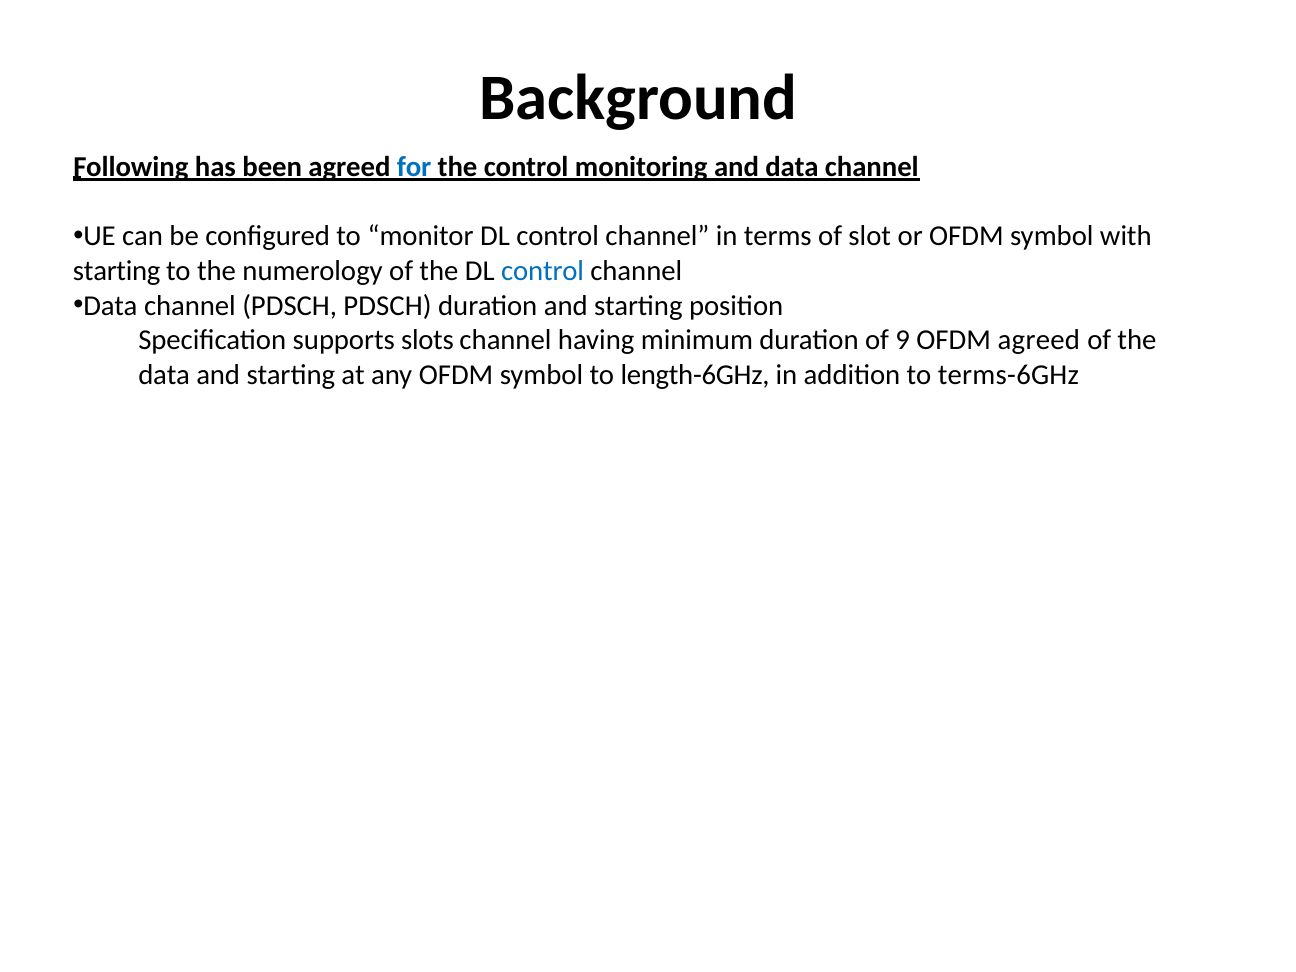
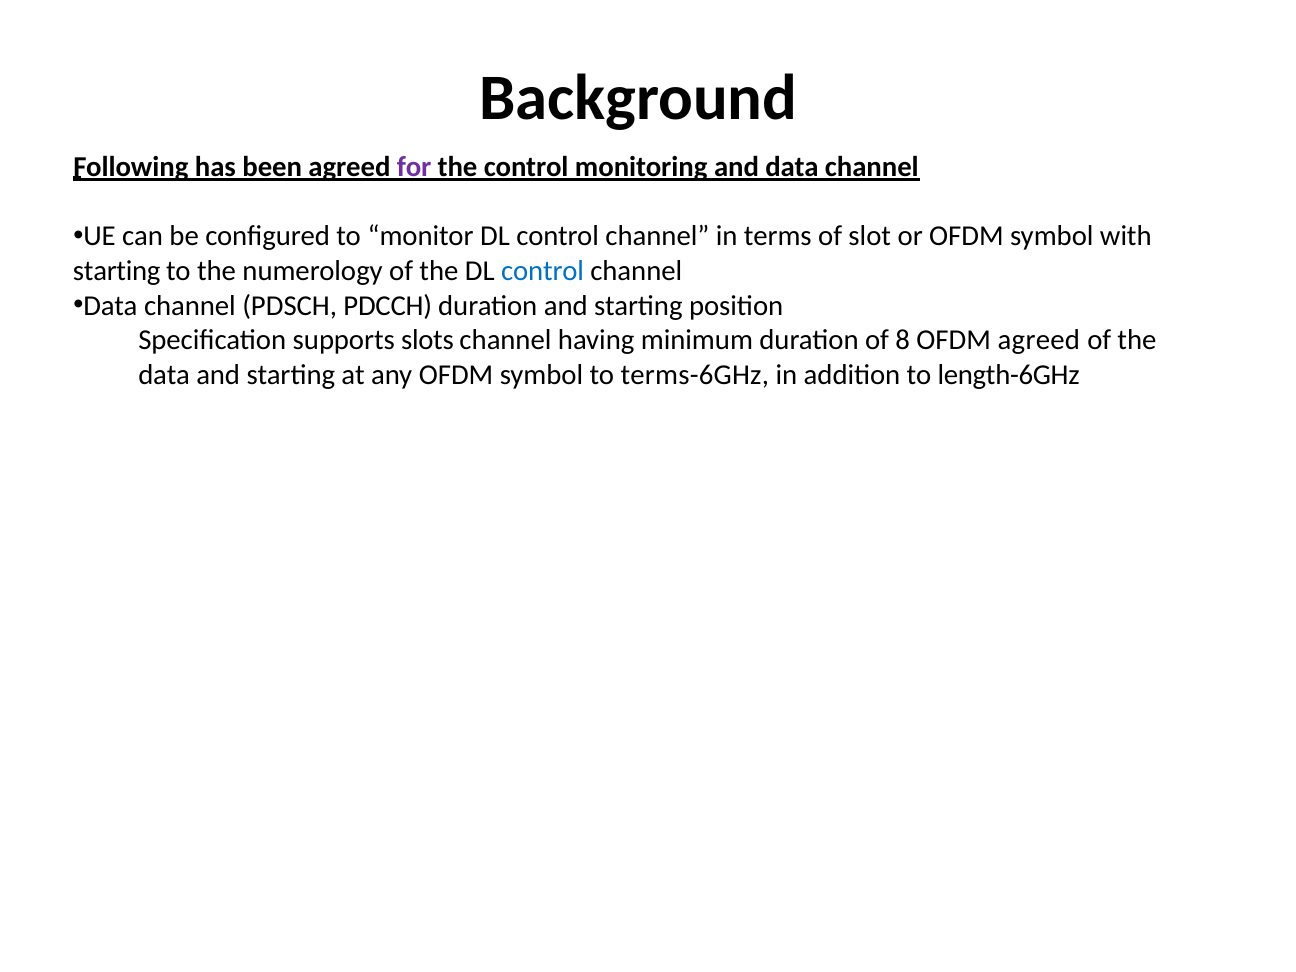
for colour: blue -> purple (414, 167)
PDSCH PDSCH: PDSCH -> PDCCH (388, 306)
9: 9 -> 8 (903, 340)
length-6GHz: length-6GHz -> terms-6GHz (695, 375)
terms-6GHz: terms-6GHz -> length-6GHz (1009, 375)
